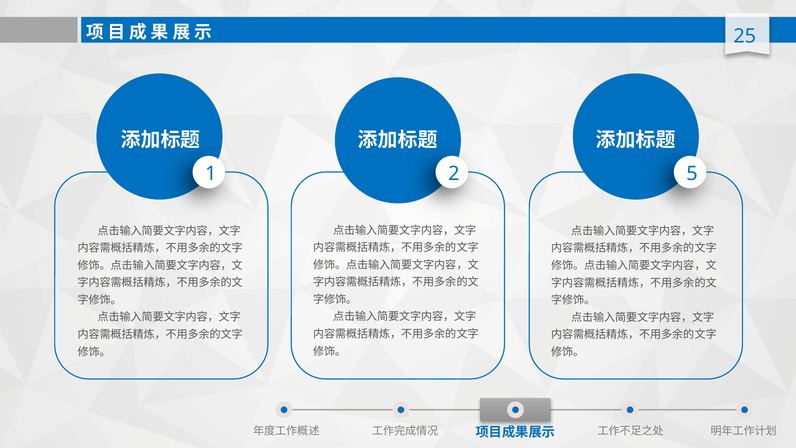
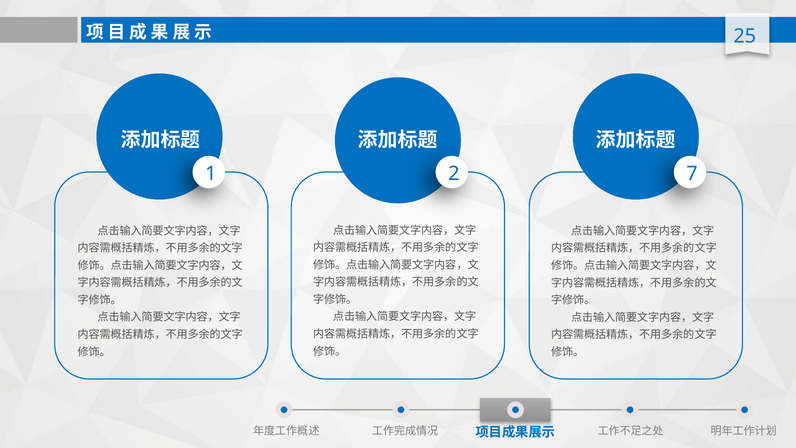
5: 5 -> 7 (692, 173)
